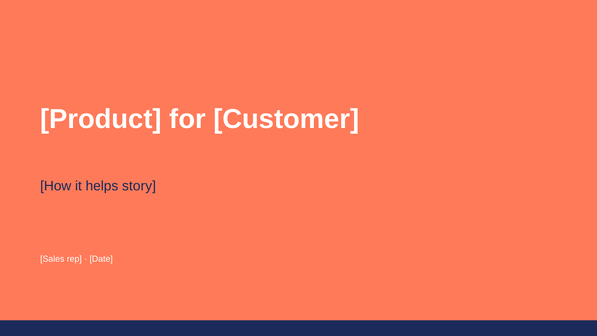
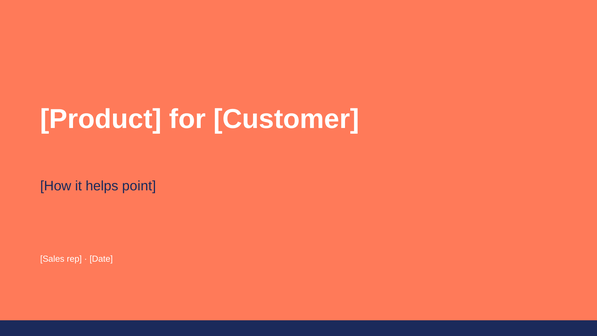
story: story -> point (139, 186)
